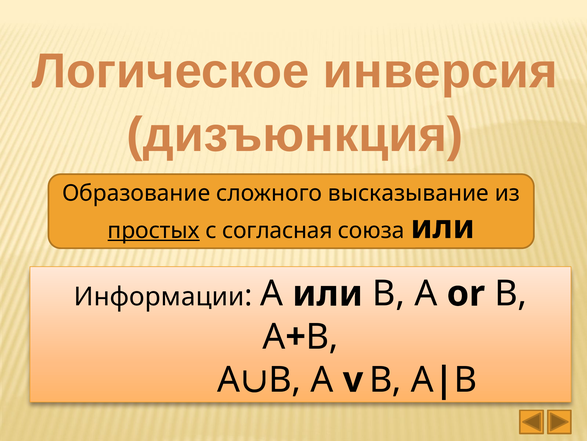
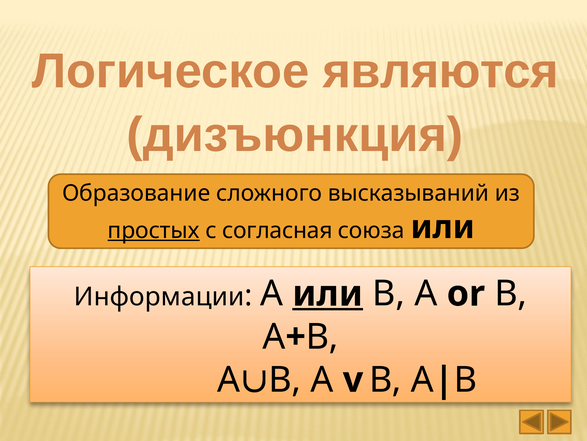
инверсия: инверсия -> являются (441, 71)
высказывание: высказывание -> высказываний (408, 193)
или underline: none -> present (328, 293)
